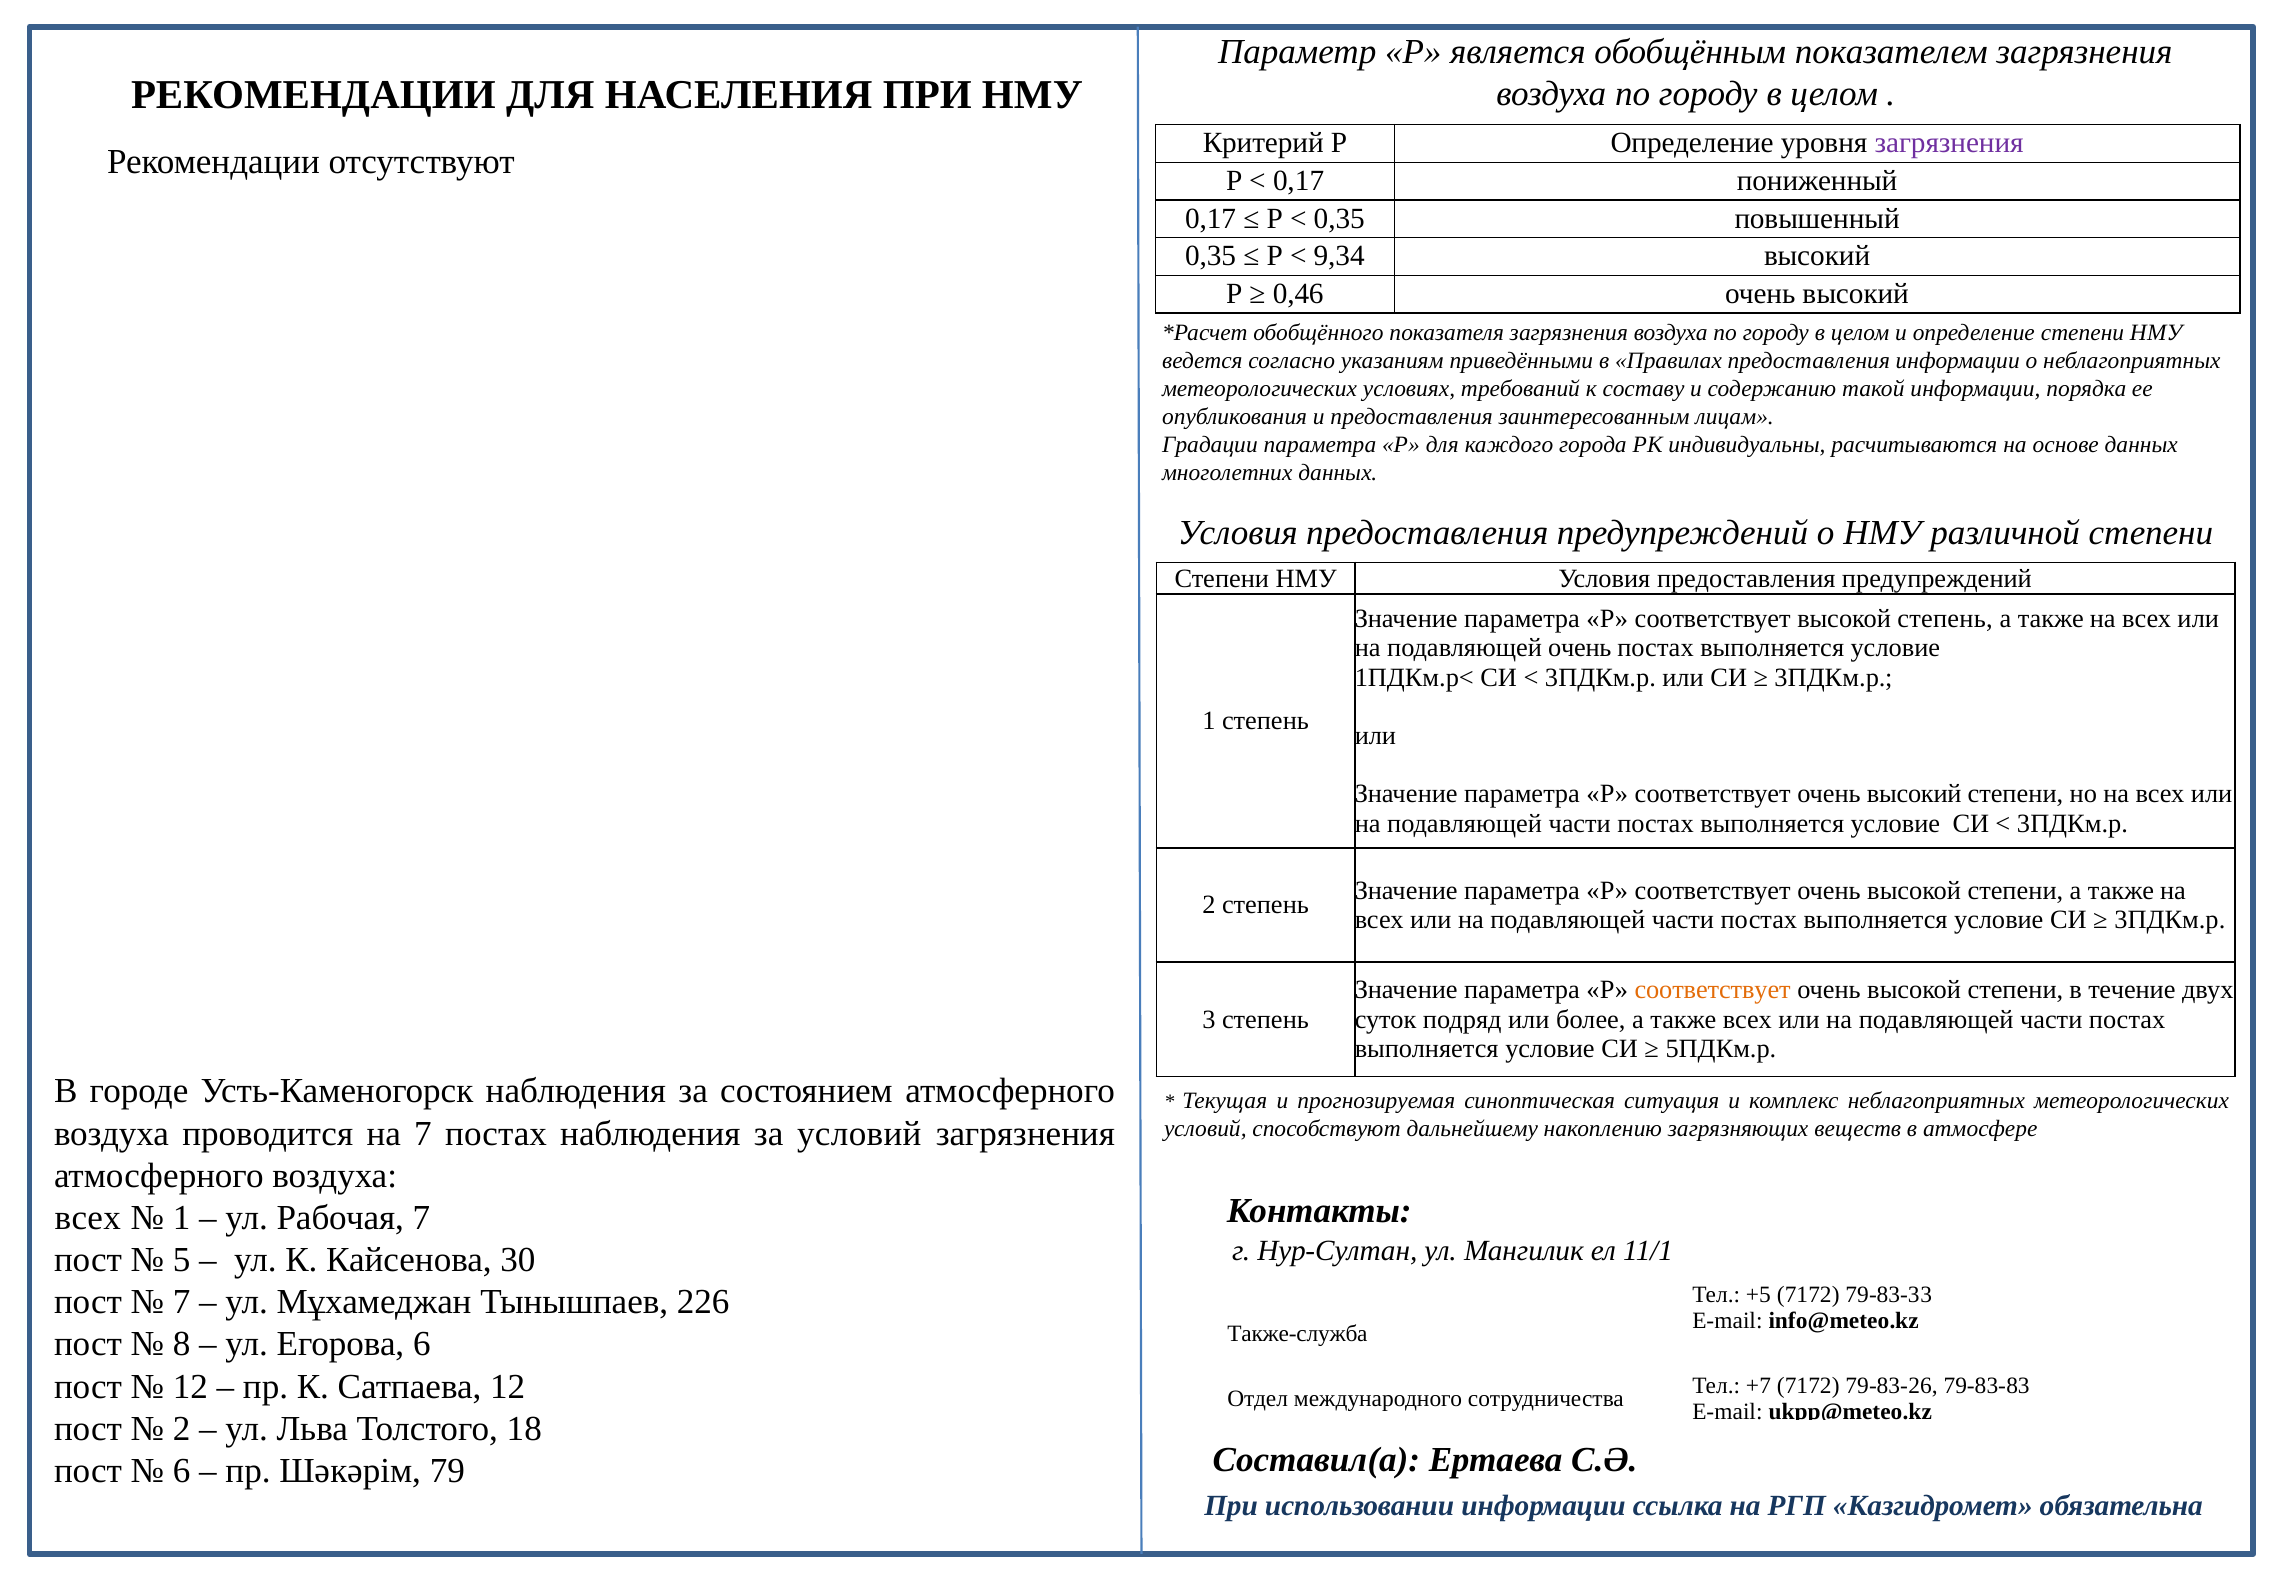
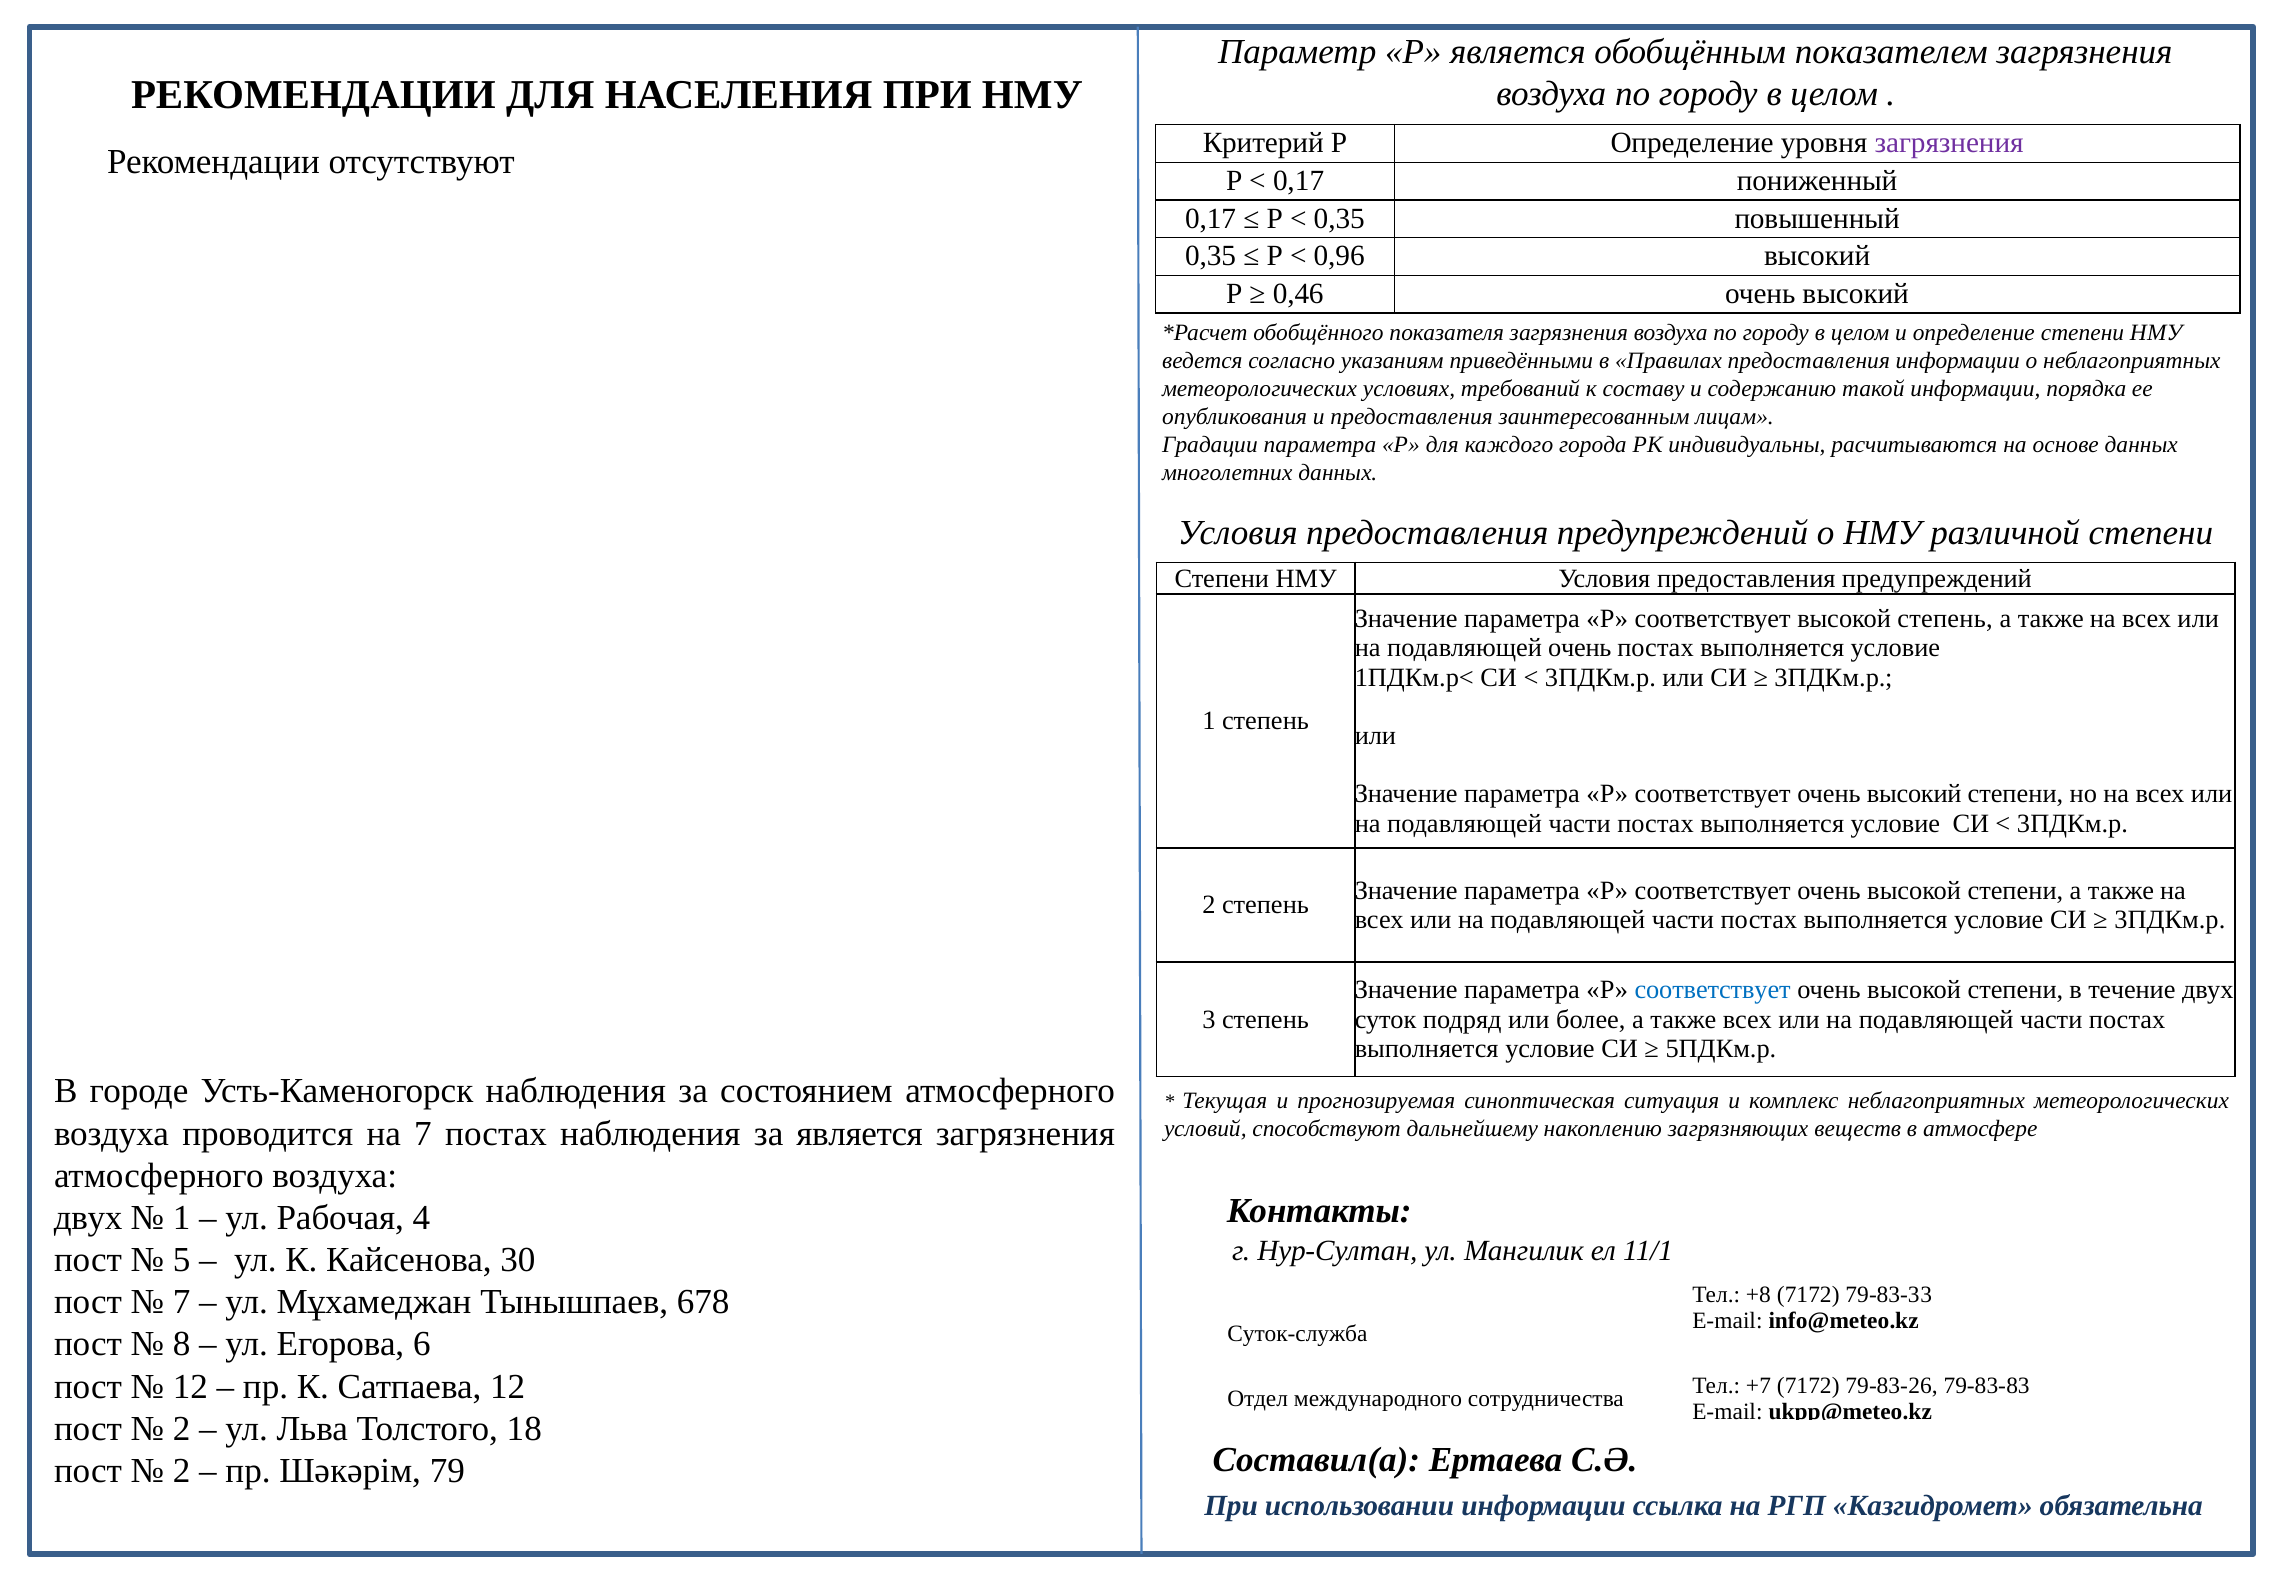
9,34: 9,34 -> 0,96 (1339, 256)
соответствует colour: orange -> blue (1713, 990)
за условий: условий -> является (860, 1133)
всех: всех -> двух (88, 1217)
Рабочая 7: 7 -> 4 (422, 1217)
+5: +5 -> +8 (1758, 1294)
226: 226 -> 678 (703, 1302)
Также-служба: Также-служба -> Суток-служба (1297, 1333)
6: 6 -> 2 (182, 1470)
